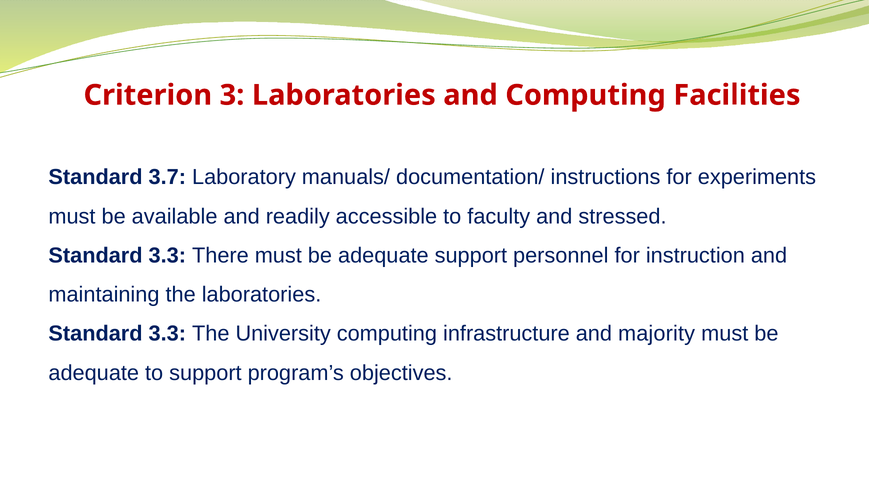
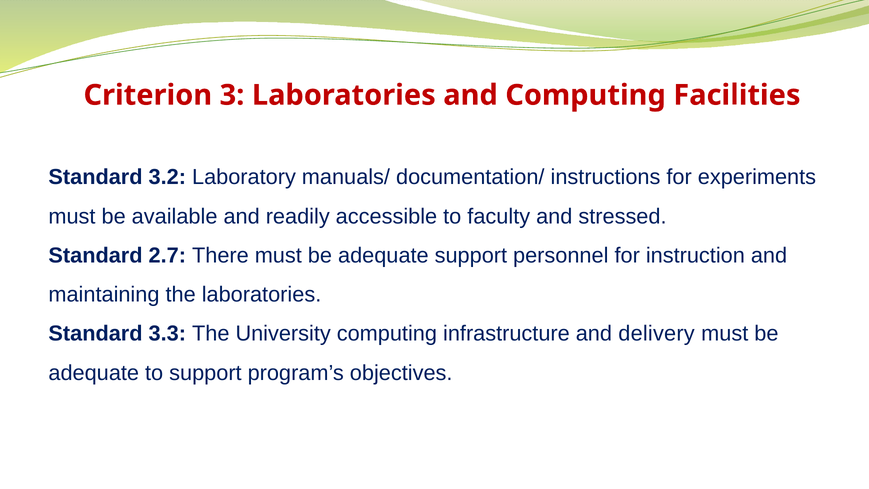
3.7: 3.7 -> 3.2 (167, 177)
3.3: 3.3 -> 2.7 (167, 255)
majority: majority -> delivery (657, 334)
